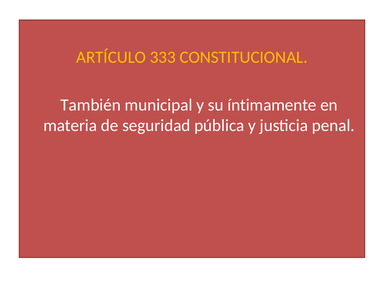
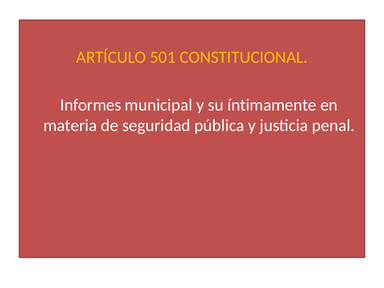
333: 333 -> 501 (163, 57)
También: También -> Informes (91, 105)
